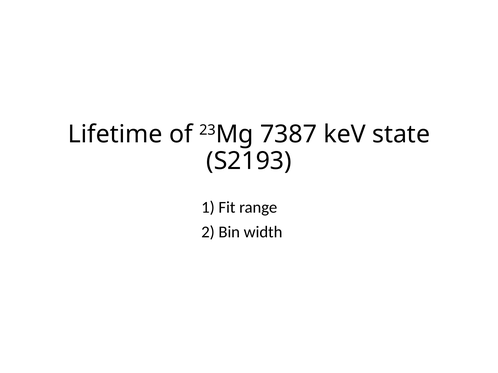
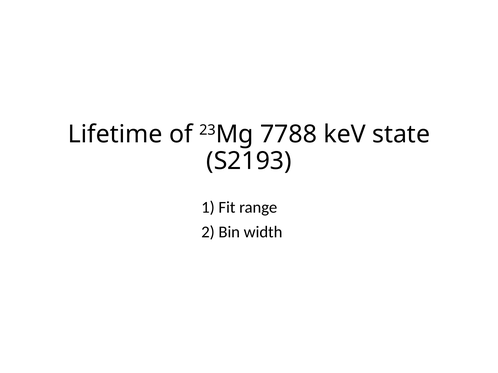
7387: 7387 -> 7788 (288, 134)
